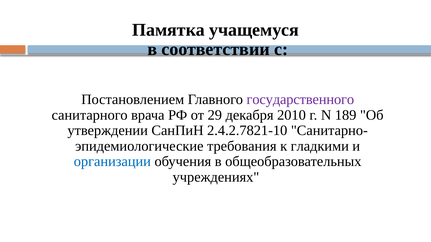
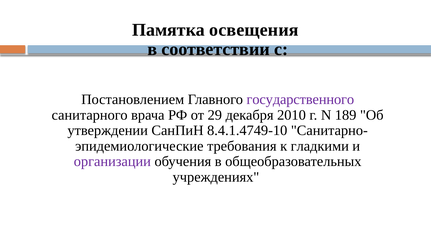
учащемуся: учащемуся -> освещения (254, 30)
2.4.2.7821-10: 2.4.2.7821-10 -> 8.4.1.4749-10 (247, 131)
организации colour: blue -> purple (112, 162)
